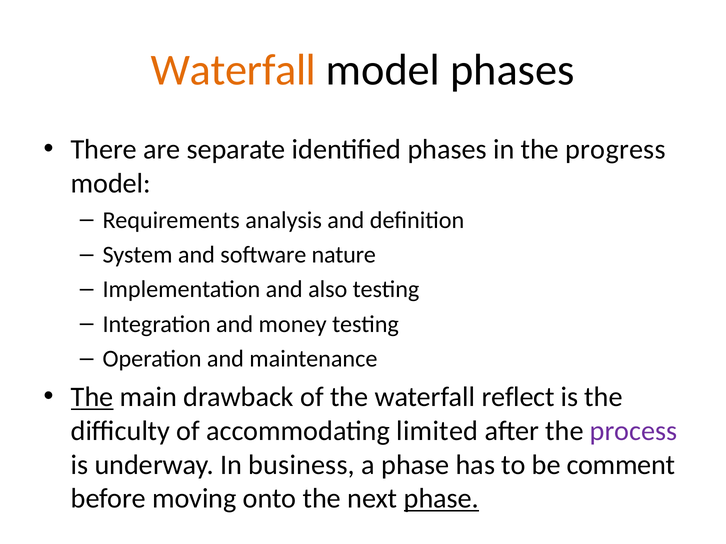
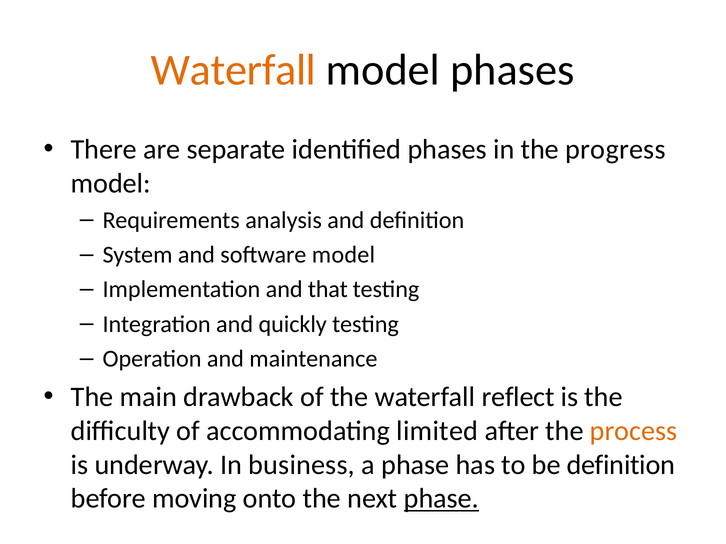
software nature: nature -> model (343, 255)
also: also -> that (328, 290)
money: money -> quickly (293, 324)
The underline: present -> none (92, 397)
process colour: purple -> orange (634, 431)
be comment: comment -> definition (621, 465)
